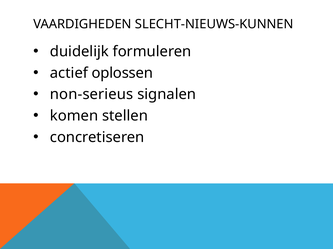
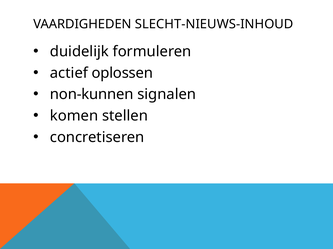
SLECHT-NIEUWS-KUNNEN: SLECHT-NIEUWS-KUNNEN -> SLECHT-NIEUWS-INHOUD (214, 24)
non-serieus: non-serieus -> non-kunnen (92, 95)
